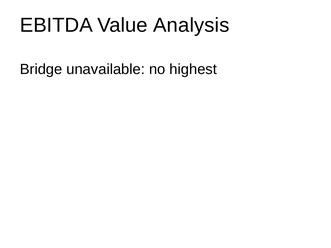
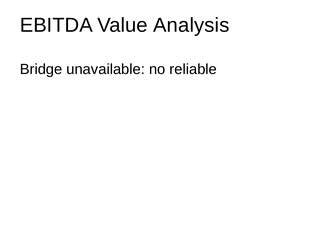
highest: highest -> reliable (193, 69)
